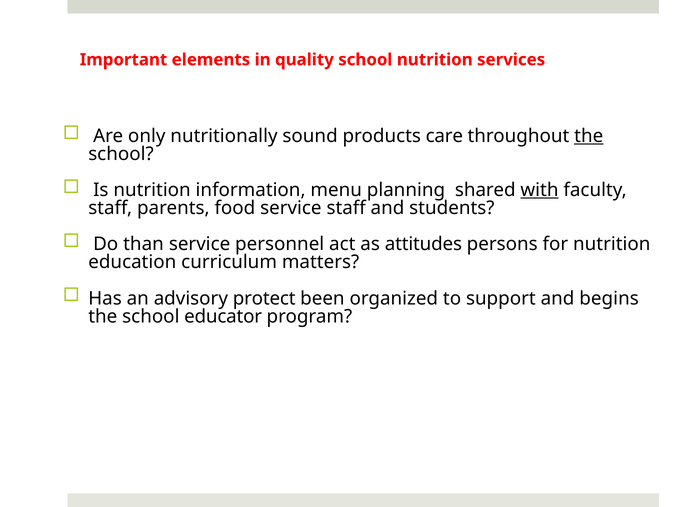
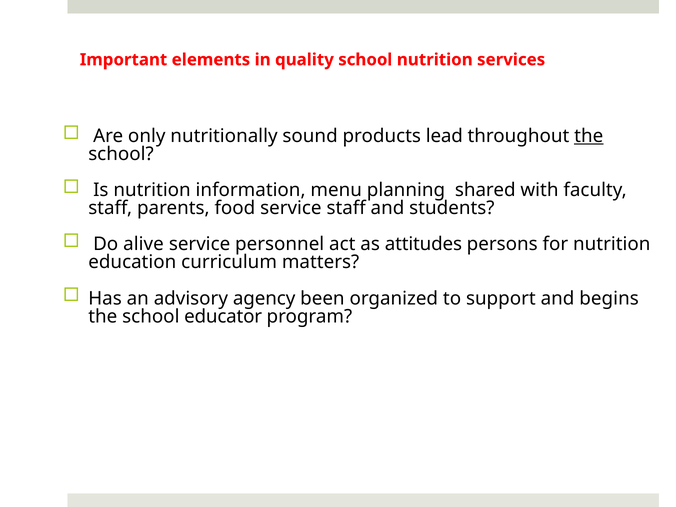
care: care -> lead (444, 136)
with underline: present -> none (539, 190)
than: than -> alive (143, 244)
protect: protect -> agency (264, 298)
